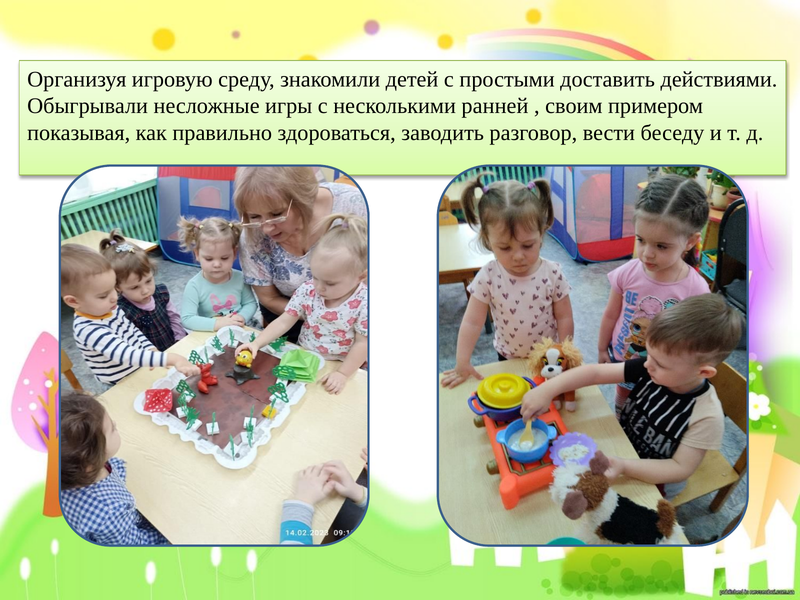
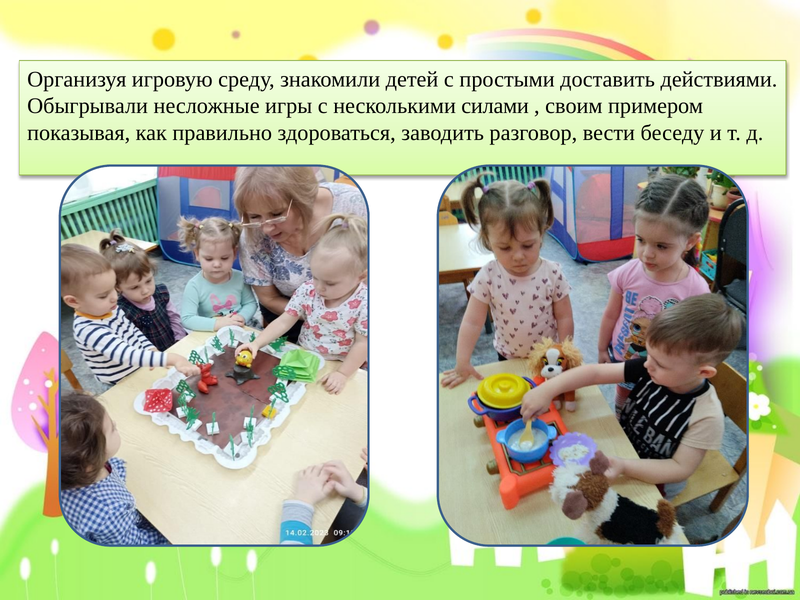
ранней: ранней -> силами (495, 106)
